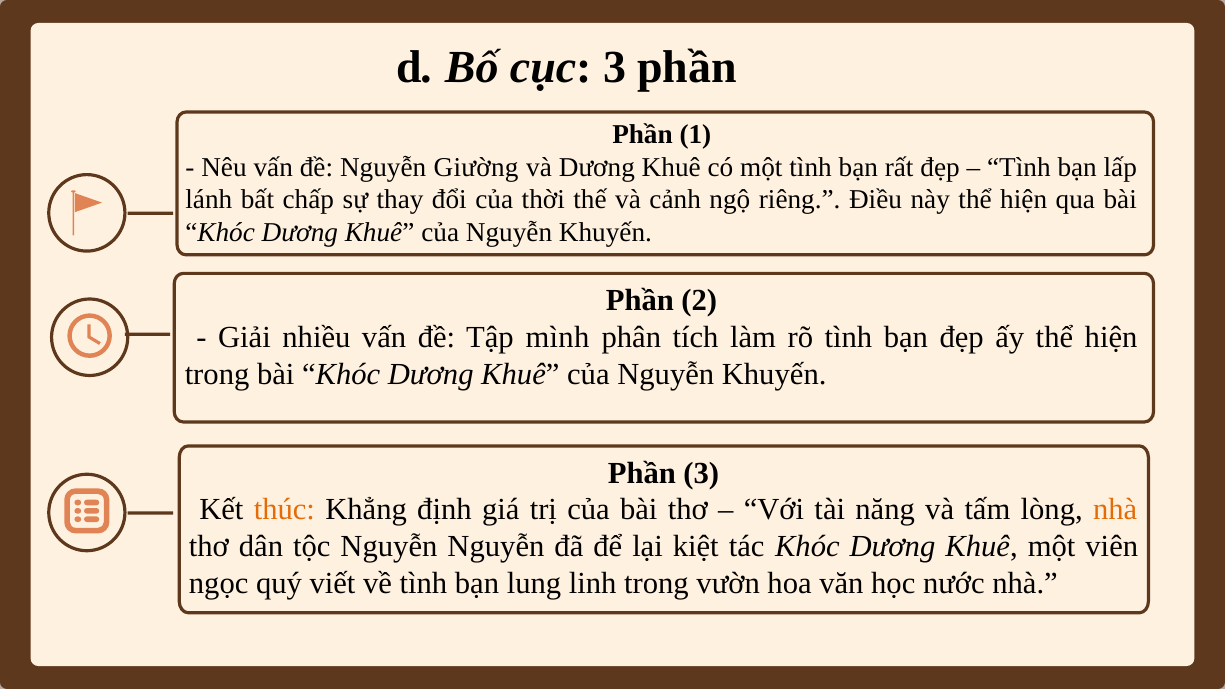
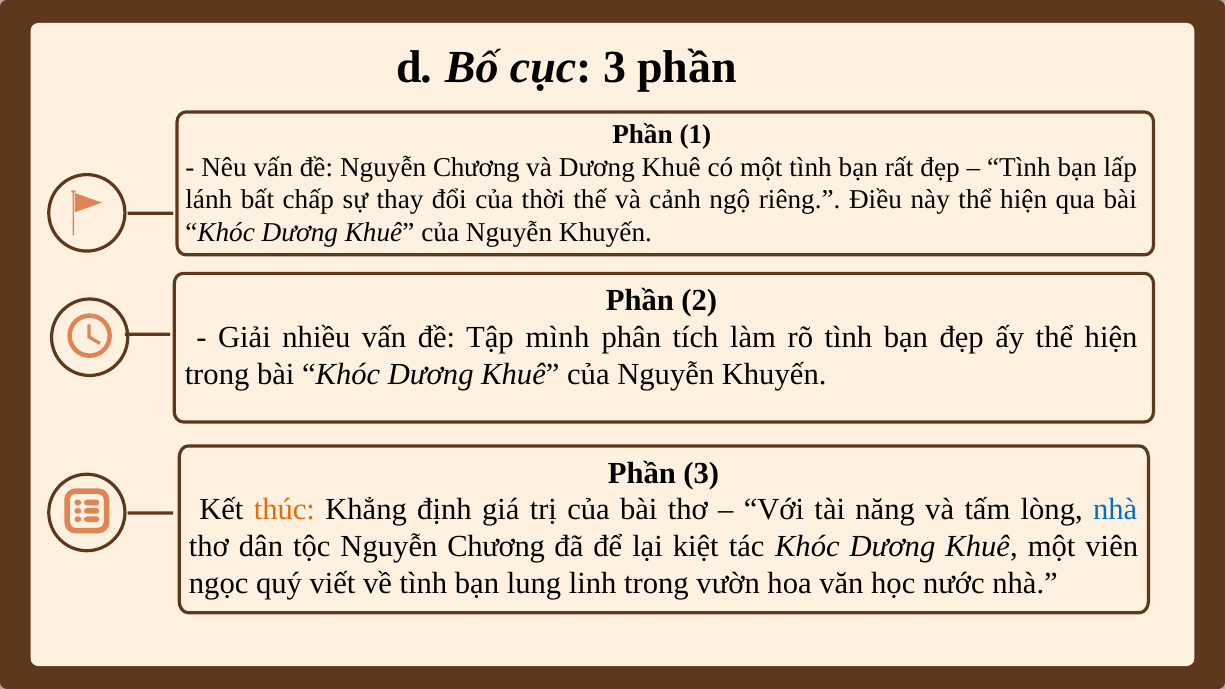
đề Nguyễn Giường: Giường -> Chương (476, 167)
nhà colour: orange -> blue (1115, 510)
tộc Nguyễn Nguyễn: Nguyễn -> Chương (496, 547)
